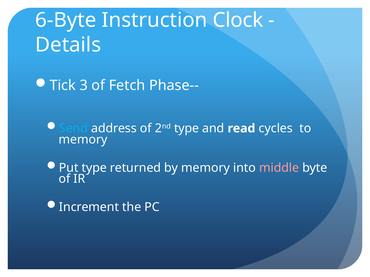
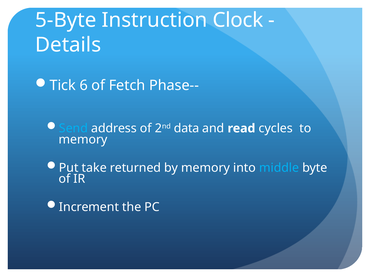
6-Byte: 6-Byte -> 5-Byte (66, 20)
3: 3 -> 6 (84, 85)
2nd type: type -> data (187, 129)
Put type: type -> take (94, 168)
middle colour: pink -> light blue (279, 168)
